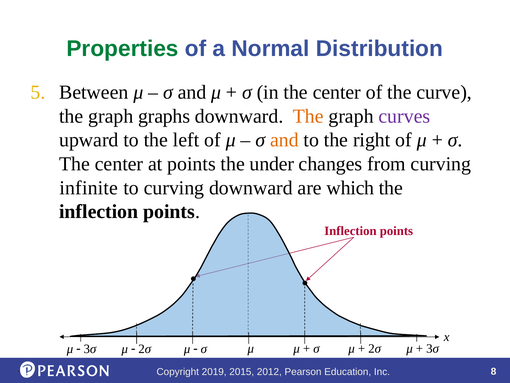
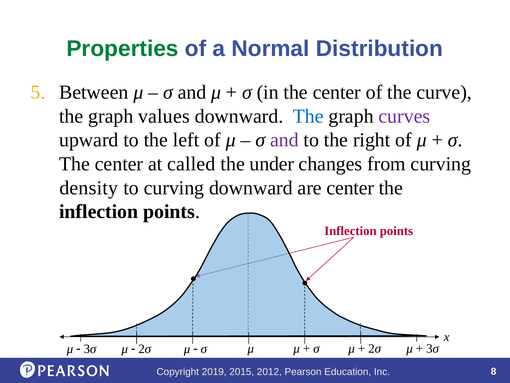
graphs: graphs -> values (164, 116)
The colour: orange -> blue (308, 116)
and colour: orange -> purple (284, 140)
at points: points -> called (191, 164)
infinite: infinite -> density (89, 188)
are which: which -> center (350, 188)
